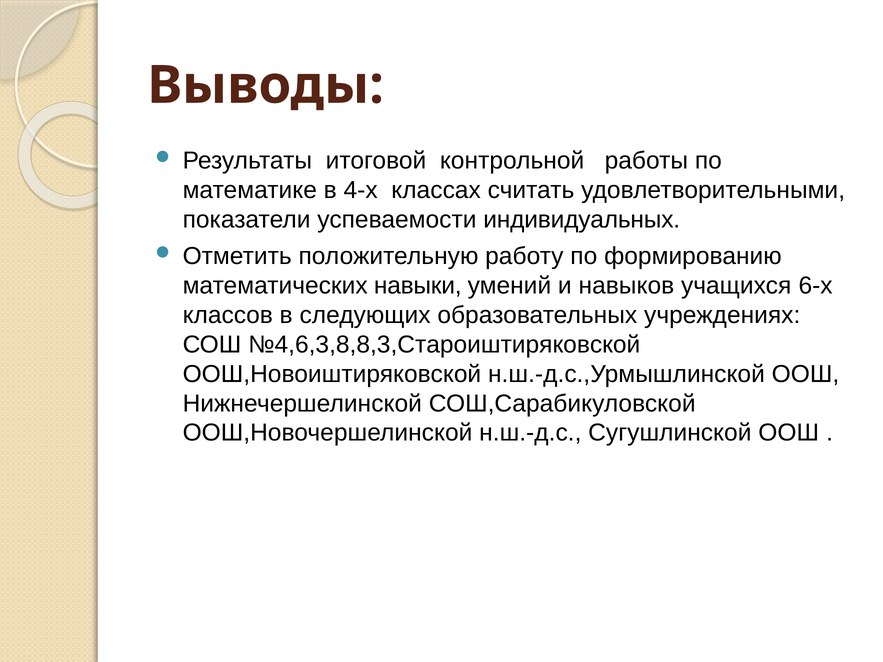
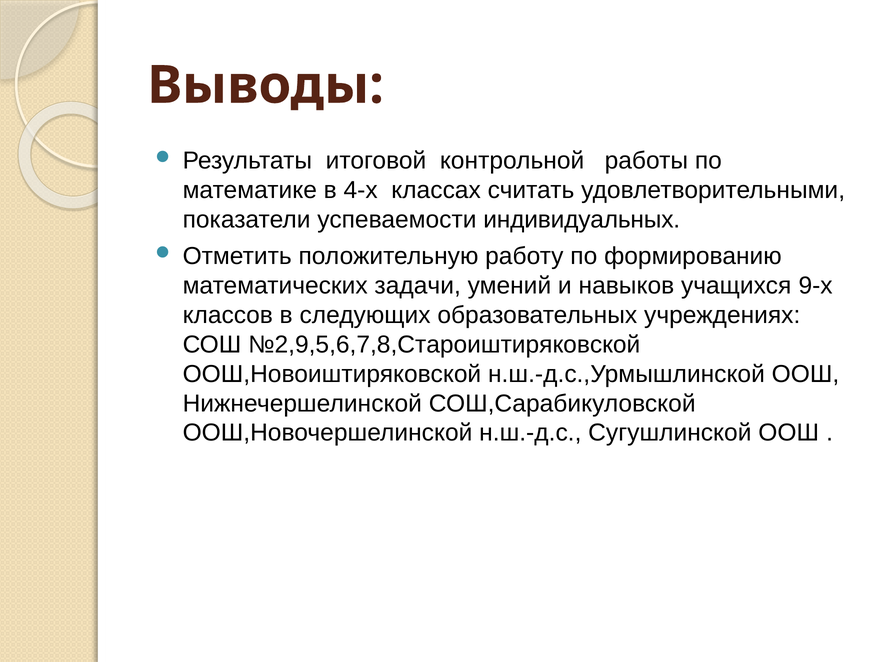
навыки: навыки -> задачи (418, 286)
6-х: 6-х -> 9-х (816, 286)
№4,6,3,8,8,3,Староиштиряковской: №4,6,3,8,8,3,Староиштиряковской -> №2,9,5,6,7,8,Староиштиряковской (444, 345)
